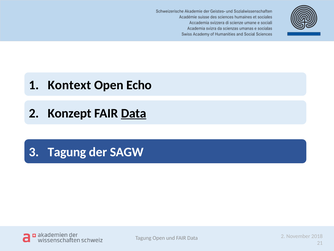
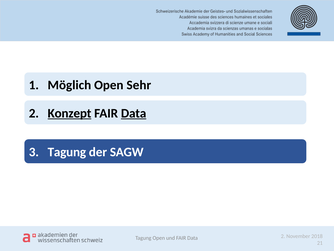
Kontext: Kontext -> Möglich (69, 85)
Echo: Echo -> Sehr (139, 85)
Konzept underline: none -> present (69, 113)
